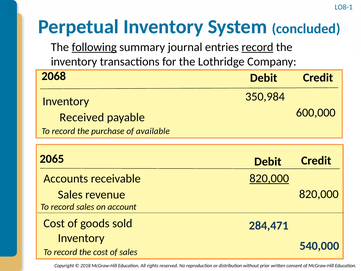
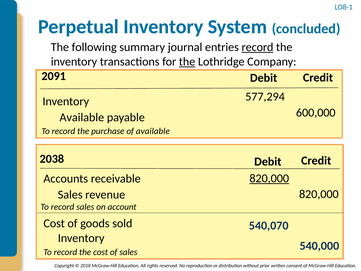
following underline: present -> none (94, 47)
the underline: none -> present (187, 62)
2068: 2068 -> 2091 (54, 76)
350,984: 350,984 -> 577,294 (265, 96)
Received: Received -> Available (82, 117)
2065: 2065 -> 2038 (52, 159)
284,471: 284,471 -> 540,070 (269, 225)
